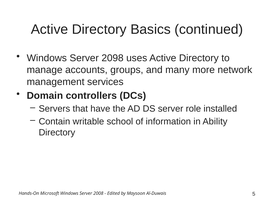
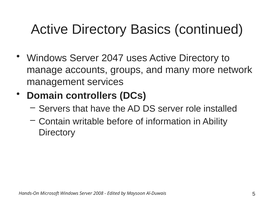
2098: 2098 -> 2047 (113, 58)
school: school -> before (120, 122)
